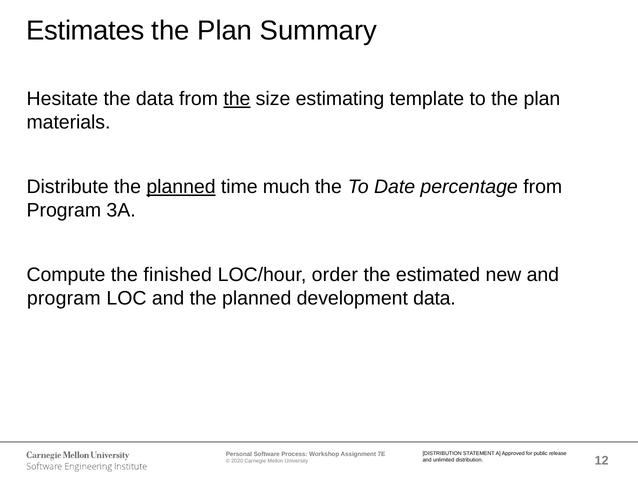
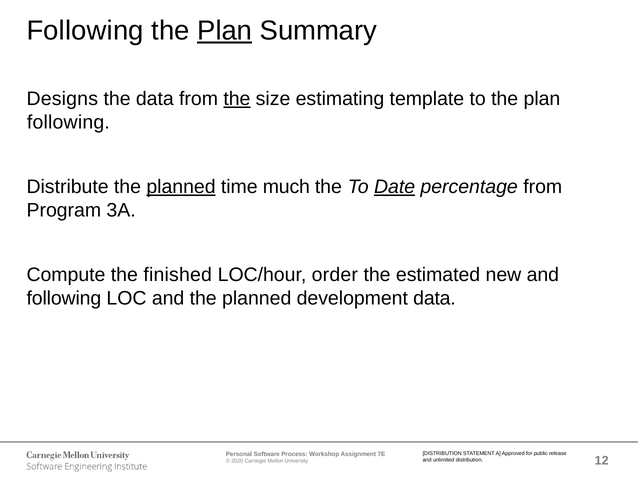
Estimates: Estimates -> Following (85, 31)
Plan underline: none -> present (225, 31)
Hesitate: Hesitate -> Designs (62, 99)
materials: materials -> following (68, 122)
Date underline: none -> present (395, 187)
program: program -> following (64, 298)
